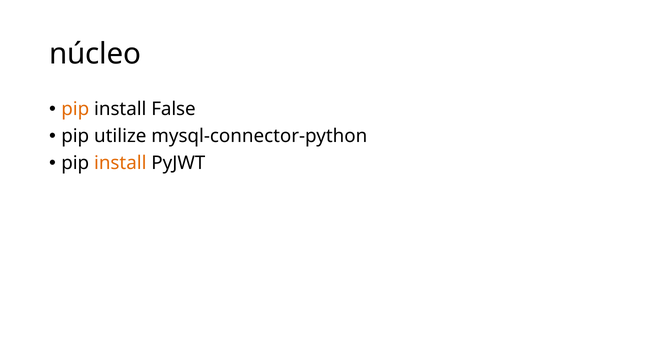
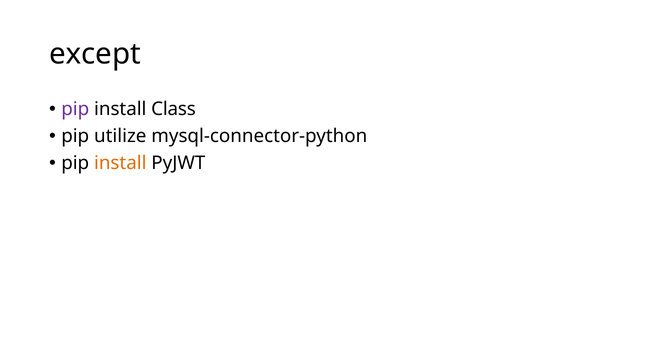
núcleo: núcleo -> except (95, 54)
pip colour: orange -> purple (75, 109)
False: False -> Class (174, 109)
